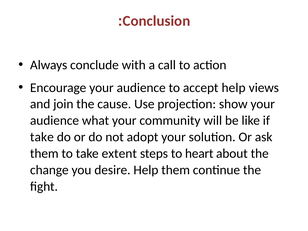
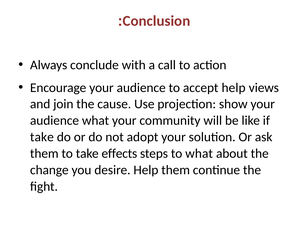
extent: extent -> effects (119, 154)
to heart: heart -> what (199, 154)
